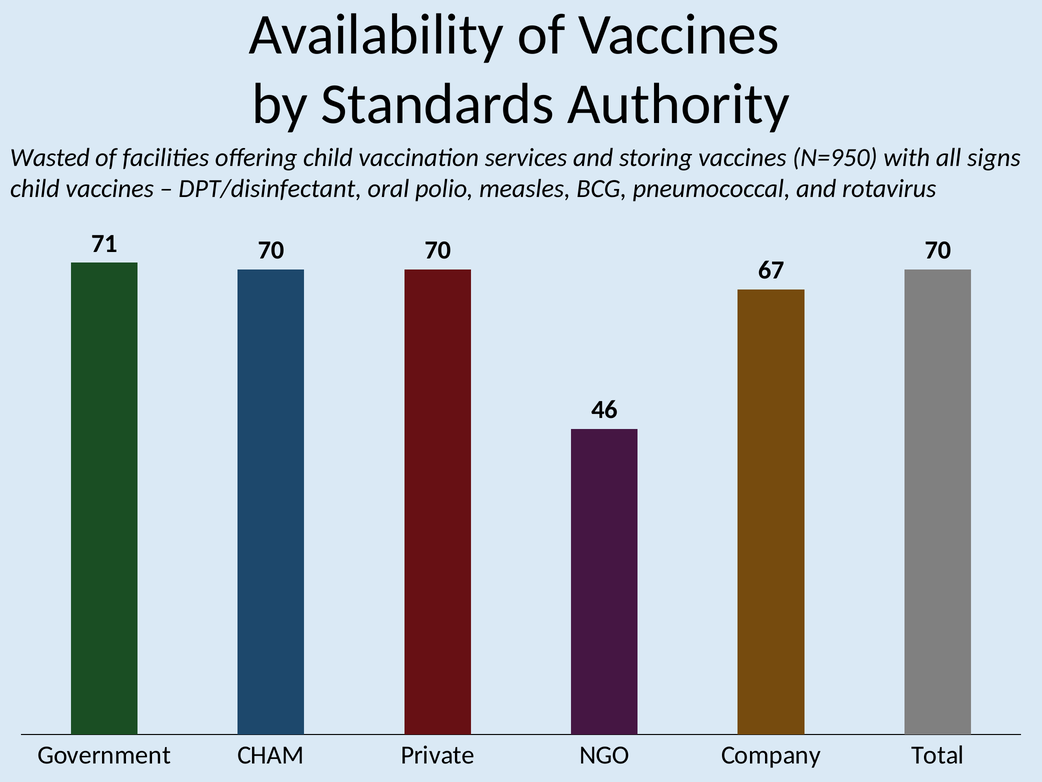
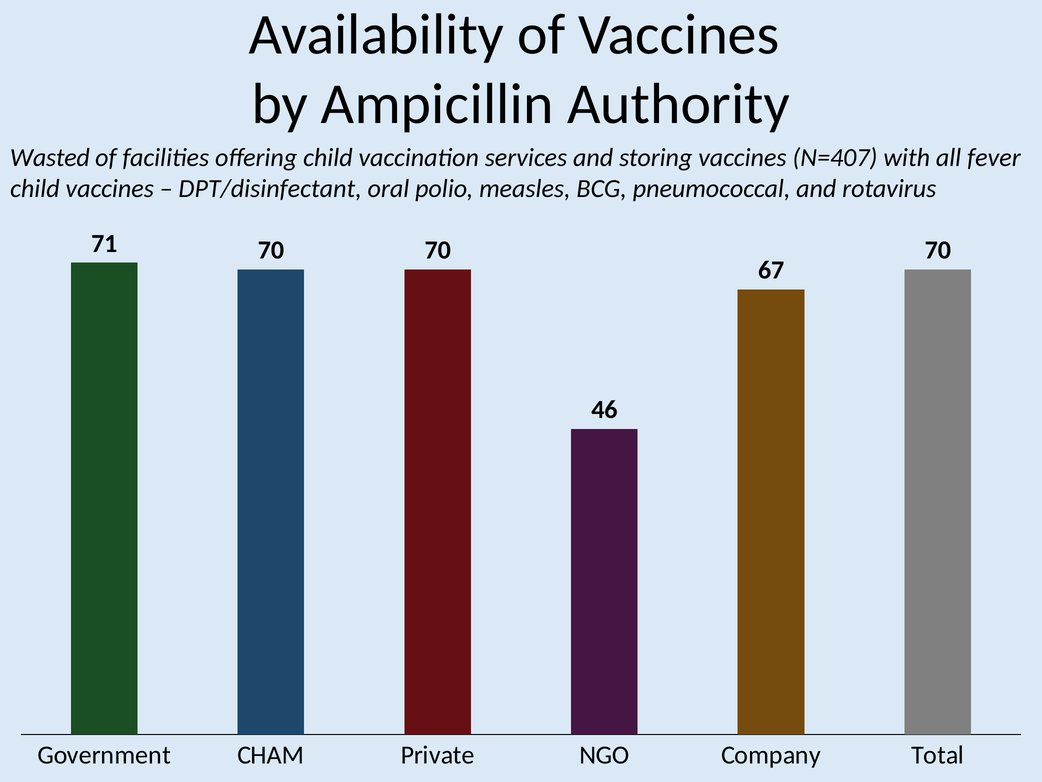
Standards: Standards -> Ampicillin (437, 104)
N=950: N=950 -> N=407 (835, 157)
signs: signs -> fever (994, 157)
